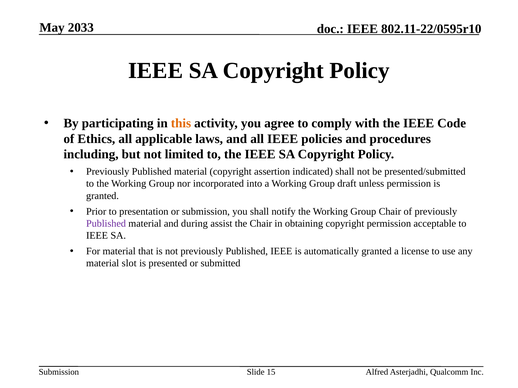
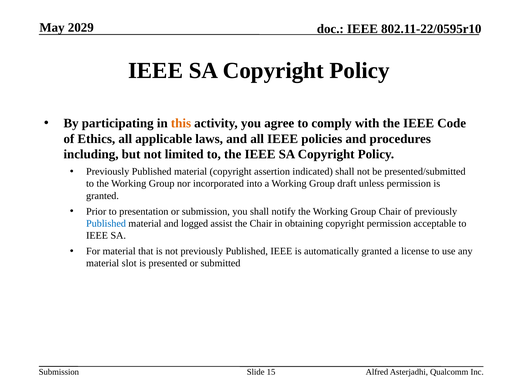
2033: 2033 -> 2029 (81, 27)
Published colour: purple -> blue (106, 224)
during: during -> logged (195, 224)
